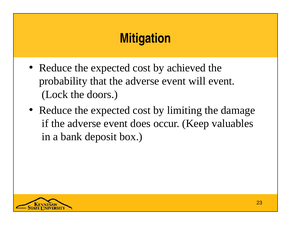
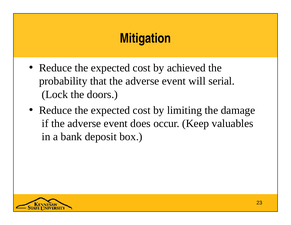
will event: event -> serial (222, 81)
